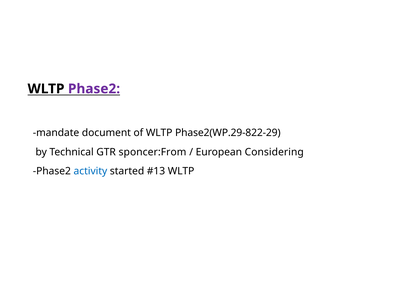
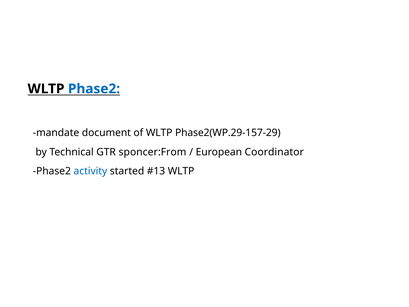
Phase2 colour: purple -> blue (94, 89)
Phase2(WP.29-822-29: Phase2(WP.29-822-29 -> Phase2(WP.29-157-29 (228, 133)
Considering: Considering -> Coordinator (274, 152)
